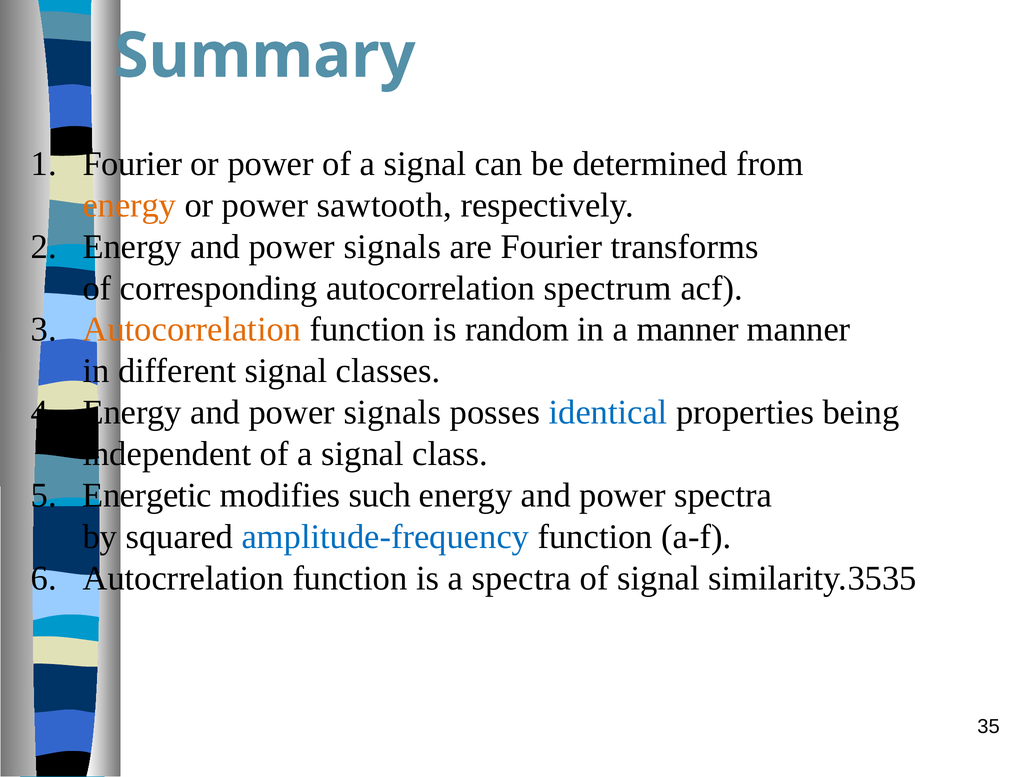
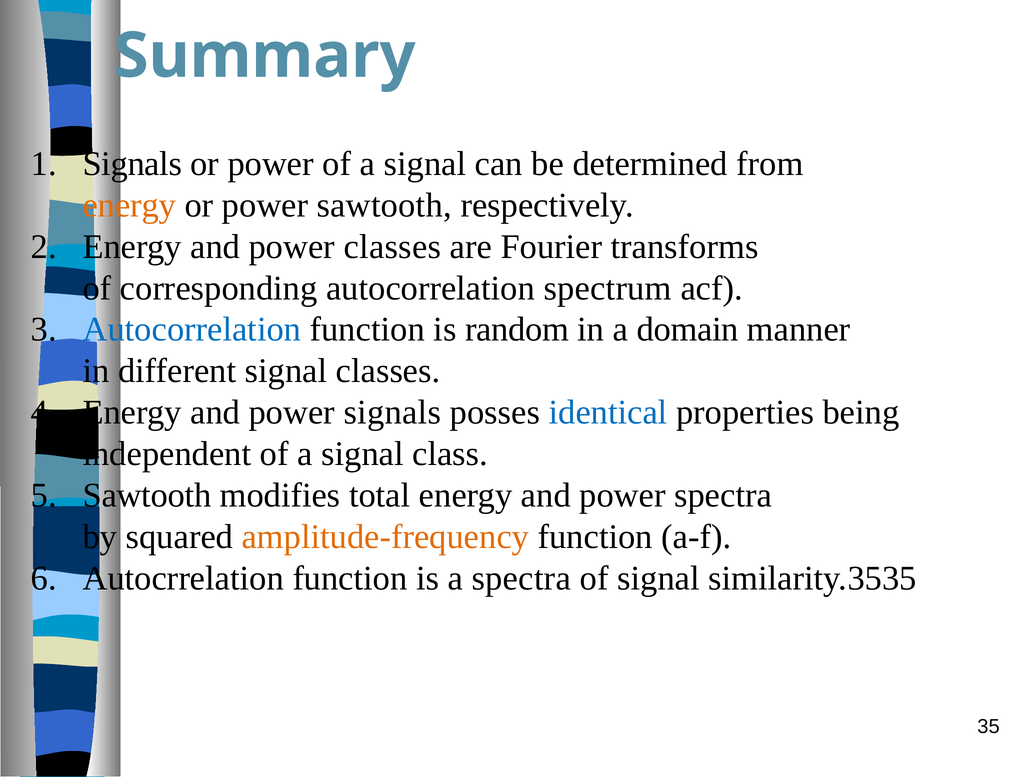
Fourier: Fourier -> Signals (132, 164)
signals: signals -> classes (392, 247)
Autocorrelation colour: orange -> blue (192, 330)
a manner: manner -> domain (688, 330)
Energetic: Energetic -> Sawtooth (147, 495)
such: such -> total (380, 495)
amplitude-frequency colour: blue -> orange (385, 537)
